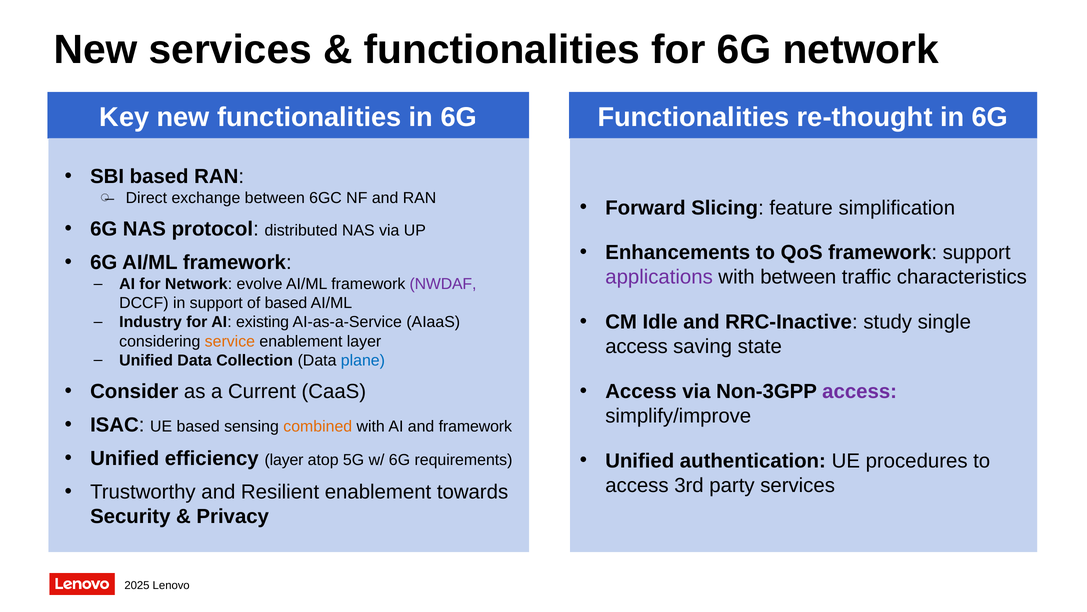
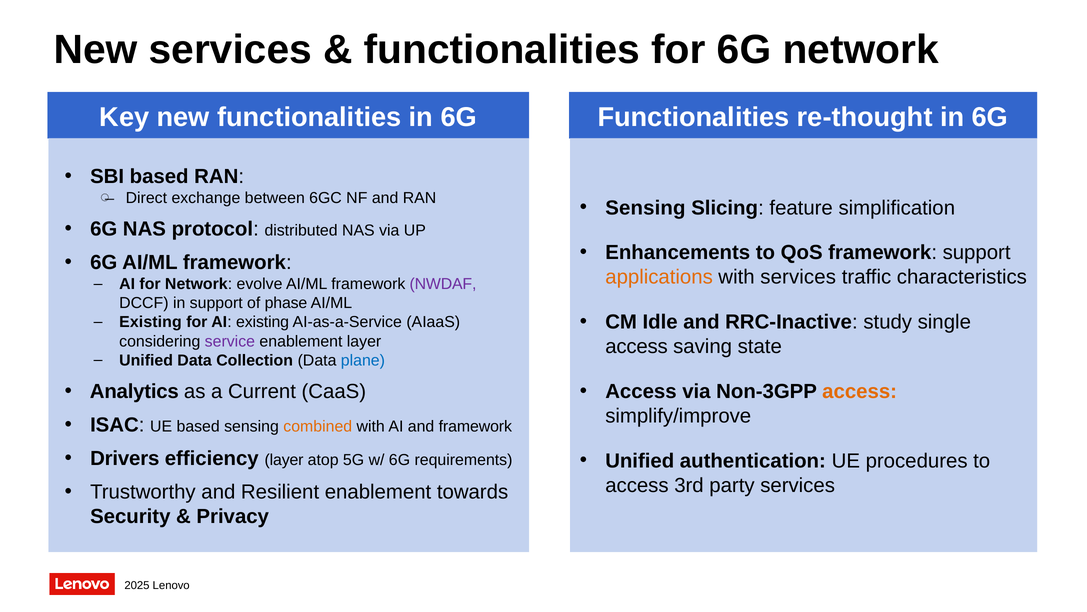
Forward: Forward -> Sensing (645, 208)
applications colour: purple -> orange (659, 277)
with between: between -> services (798, 277)
of based: based -> phase (286, 303)
Industry: Industry -> Existing (150, 322)
service colour: orange -> purple (230, 341)
Consider: Consider -> Analytics (134, 391)
access colour: purple -> orange (860, 391)
Unified: Unified -> Drivers (125, 458)
